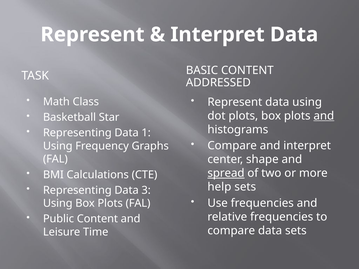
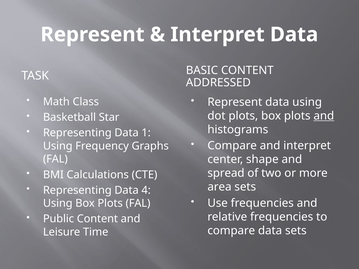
spread underline: present -> none (226, 173)
help: help -> area (219, 187)
3: 3 -> 4 (146, 190)
